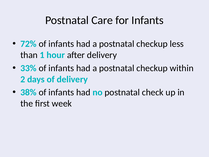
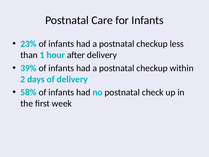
72%: 72% -> 23% (28, 44)
33%: 33% -> 39% (28, 68)
38%: 38% -> 58% (28, 92)
